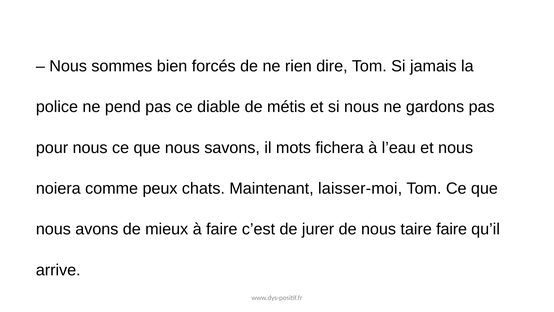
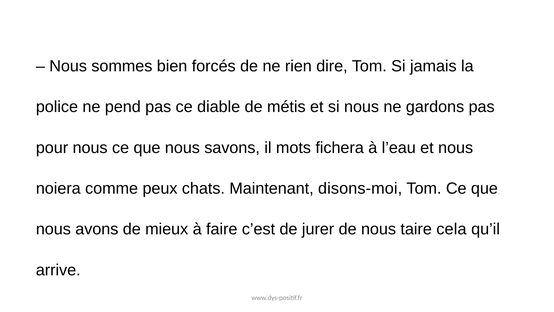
laisser-moi: laisser-moi -> disons-moi (360, 188)
taire faire: faire -> cela (451, 229)
